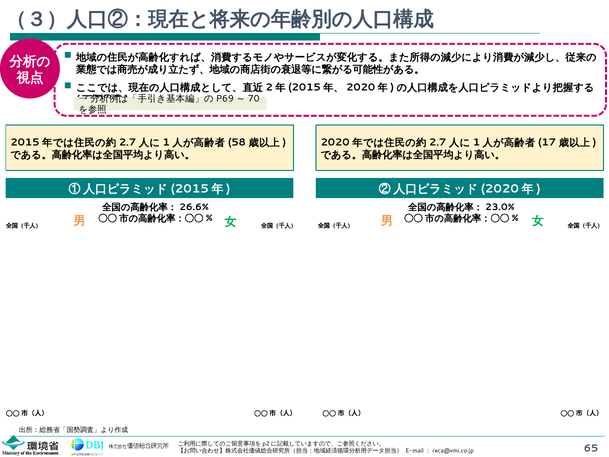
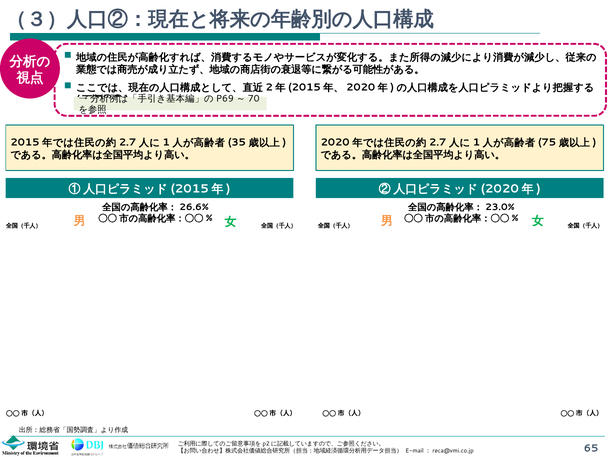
58: 58 -> 35 (237, 142)
17: 17 -> 75 (547, 142)
